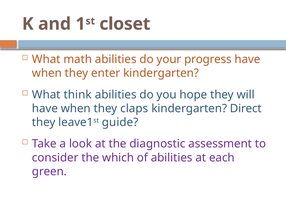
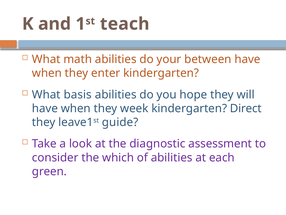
closet: closet -> teach (125, 24)
progress: progress -> between (208, 59)
think: think -> basis (78, 94)
claps: claps -> week (134, 108)
